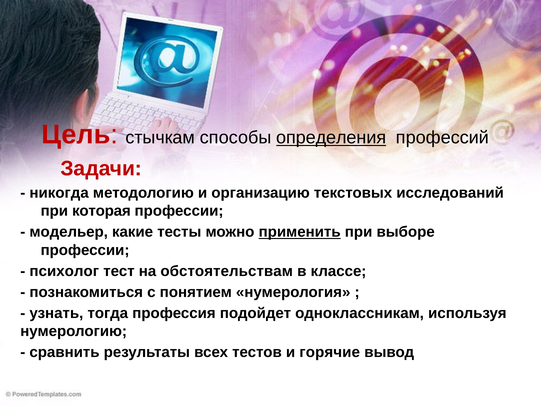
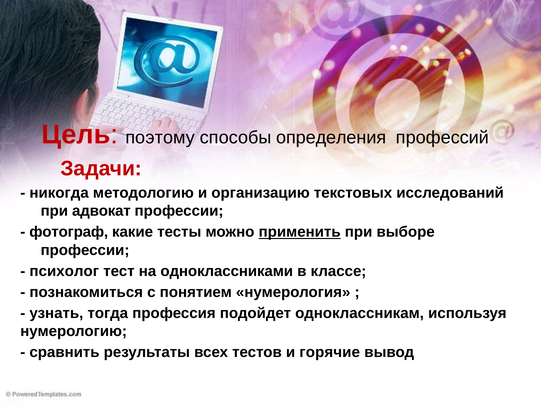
стычкам: стычкам -> поэтому (160, 138)
определения underline: present -> none (331, 138)
которая: которая -> адвокат (101, 211)
модельер: модельер -> фотограф (69, 232)
обстоятельствам: обстоятельствам -> одноклассниками (227, 271)
